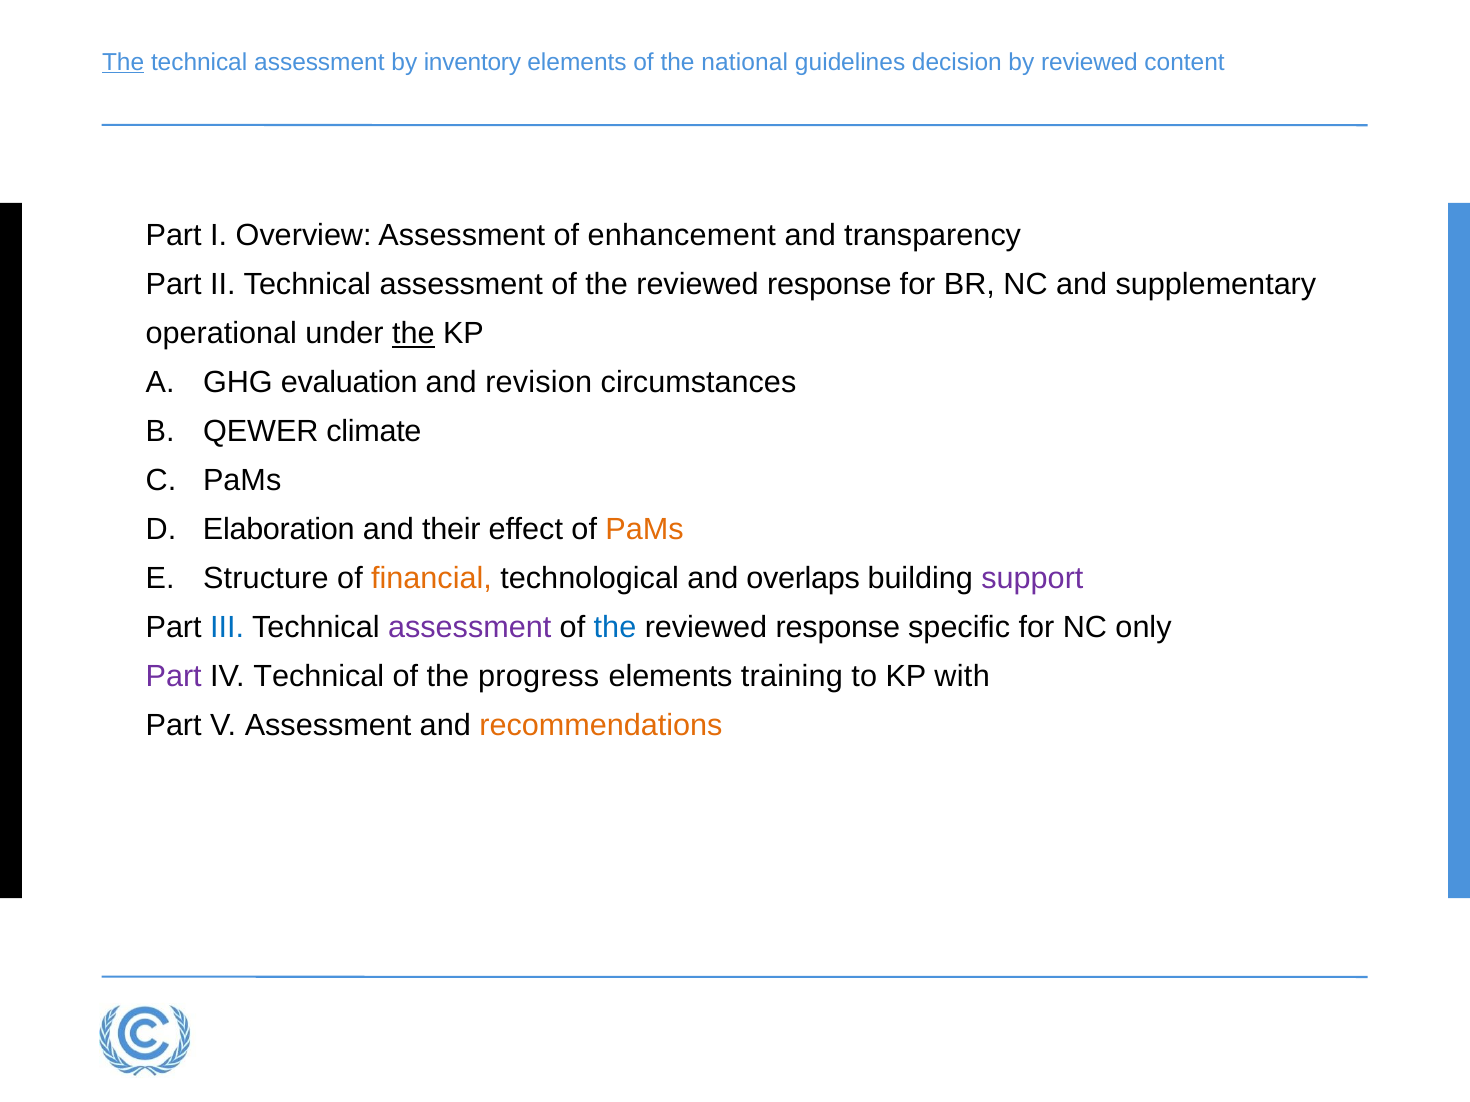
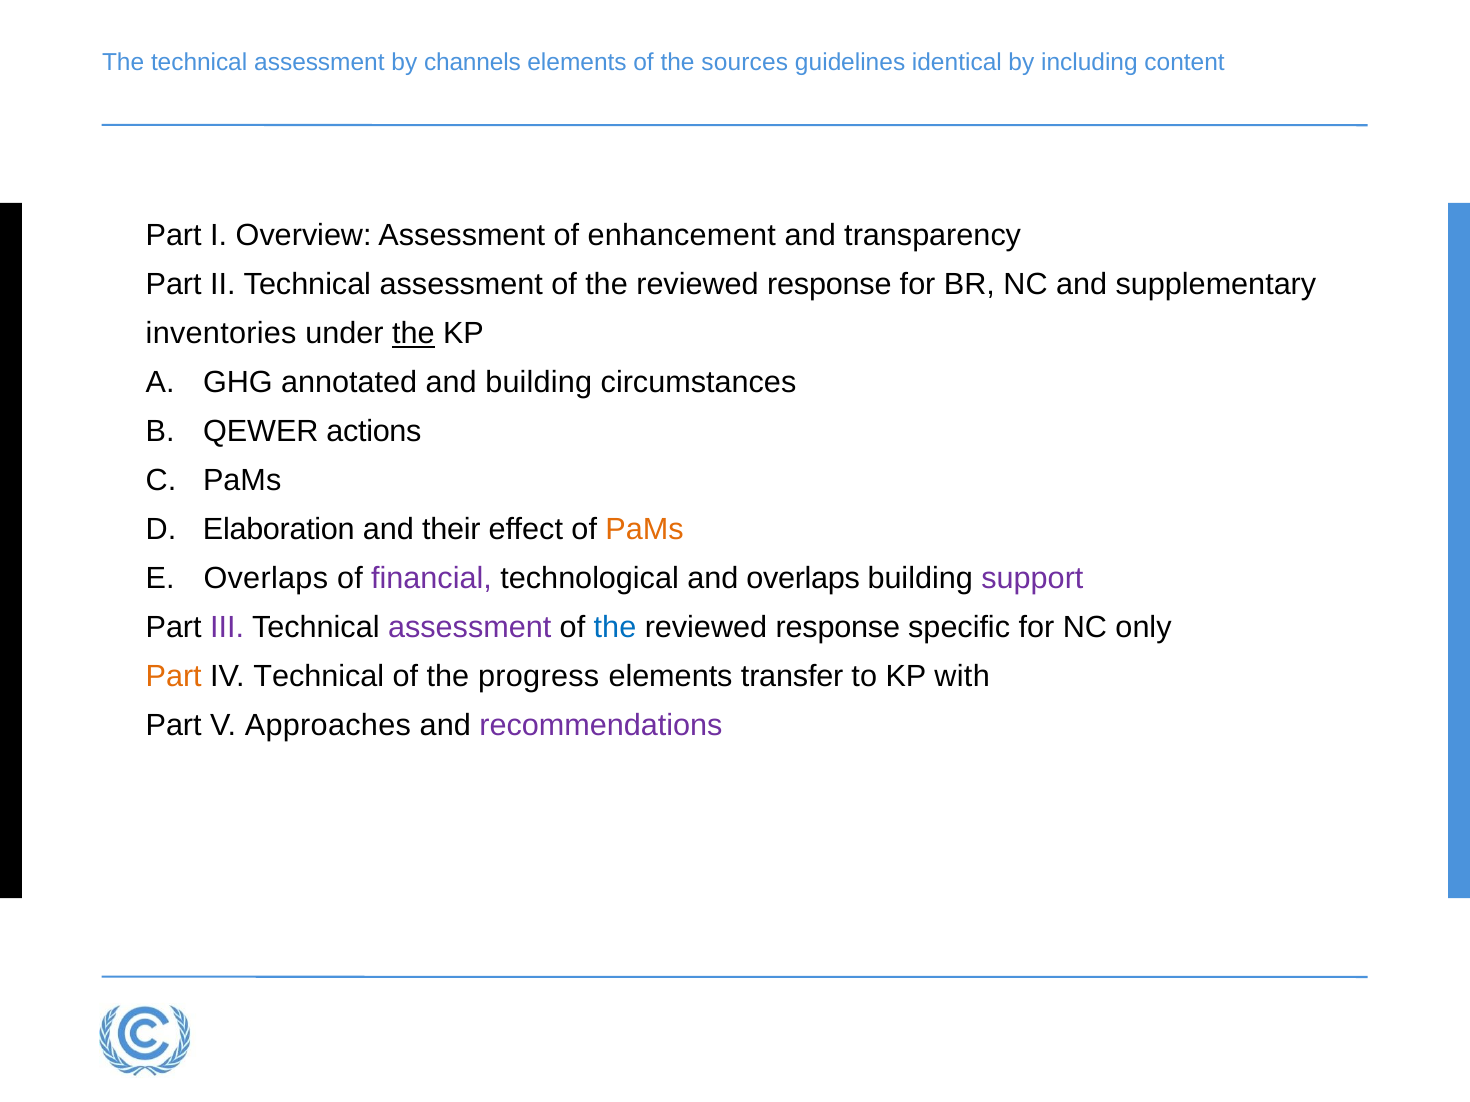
The underline: present -> none (123, 62)
inventory: inventory -> channels (472, 62)
national: national -> sources (745, 62)
decision: decision -> identical (957, 62)
by reviewed: reviewed -> including (1089, 62)
operational: operational -> inventories (221, 334)
evaluation: evaluation -> annotated (349, 383)
and revision: revision -> building (539, 383)
climate: climate -> actions (374, 432)
Structure: Structure -> Overlaps (266, 579)
financial colour: orange -> purple (432, 579)
III colour: blue -> purple (227, 628)
Part colour: purple -> orange (174, 677)
training: training -> transfer (792, 677)
V Assessment: Assessment -> Approaches (328, 726)
recommendations colour: orange -> purple (601, 726)
